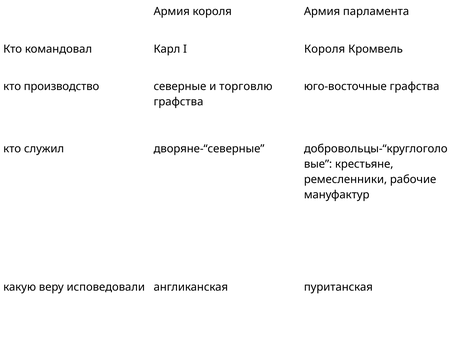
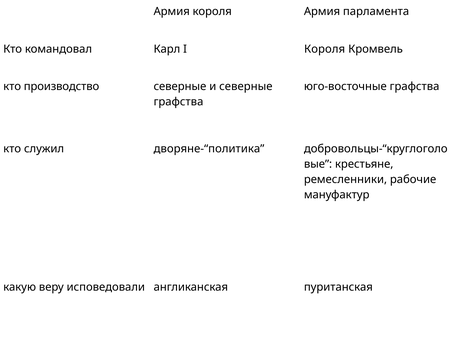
и торговлю: торговлю -> северные (246, 86)
дворяне-“северные: дворяне-“северные -> дворяне-“политика (209, 149)
